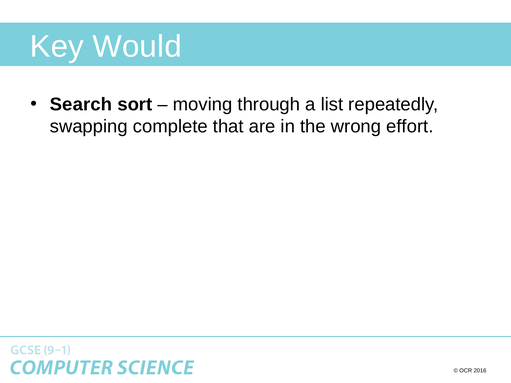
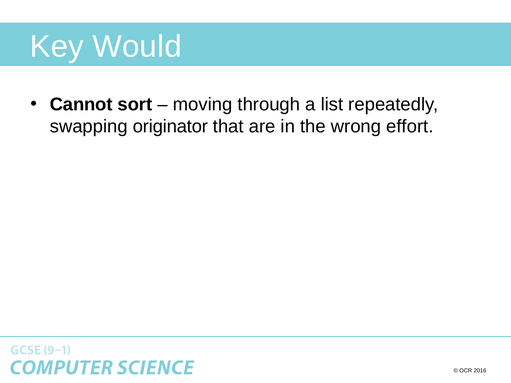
Search: Search -> Cannot (81, 104)
complete: complete -> originator (170, 126)
